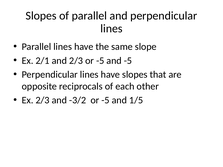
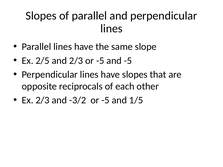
2/1: 2/1 -> 2/5 (43, 61)
